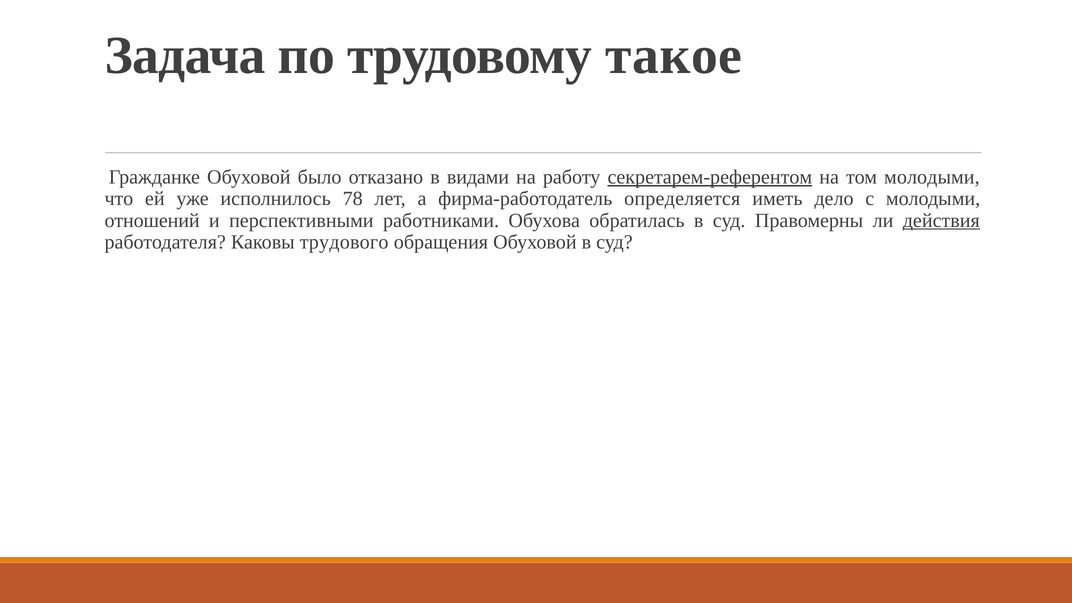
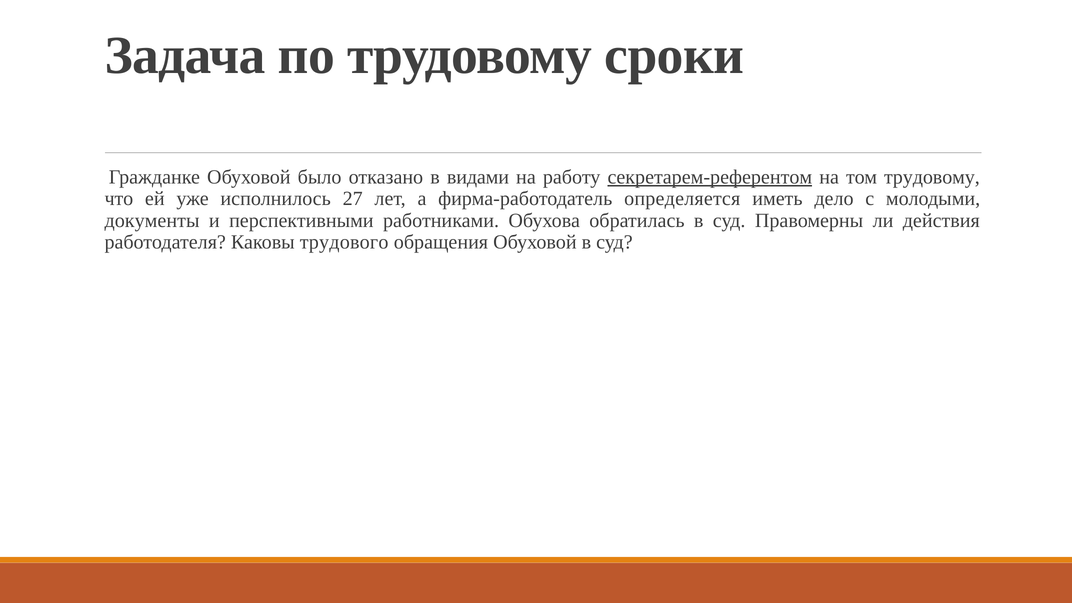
такое: такое -> сроки (674, 56)
том молодыми: молодыми -> трудовому (932, 177)
78: 78 -> 27 (353, 199)
отношений: отношений -> документы (152, 220)
действия underline: present -> none (941, 220)
